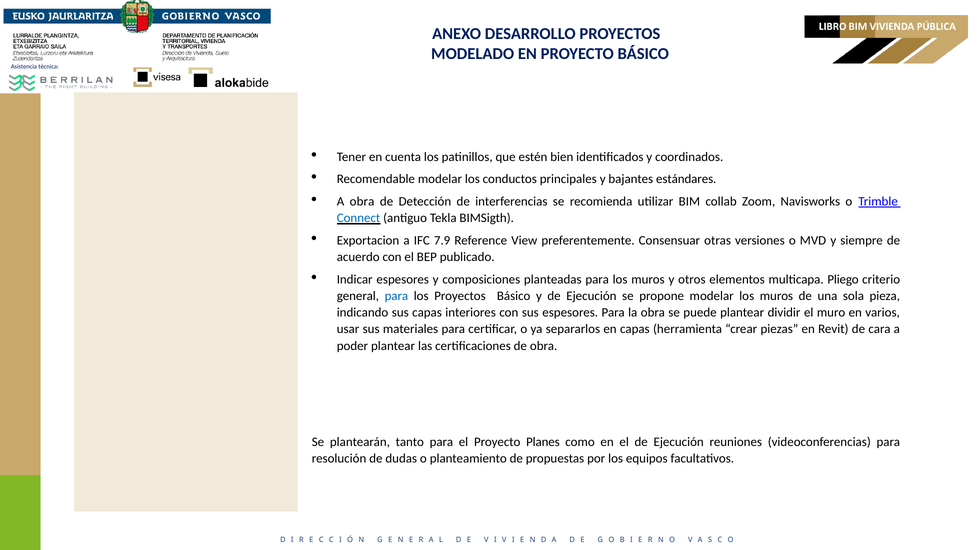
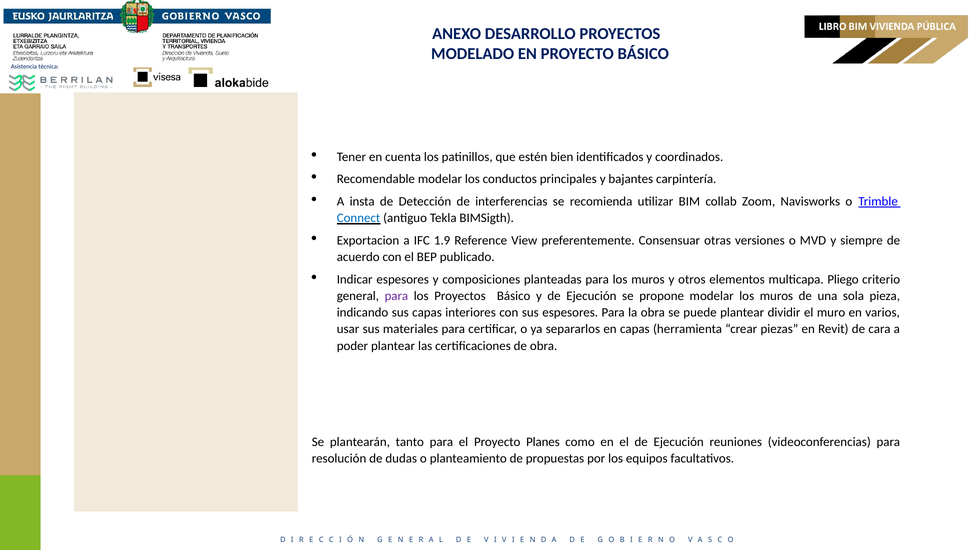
estándares: estándares -> carpintería (686, 179)
A obra: obra -> insta (362, 201)
7.9: 7.9 -> 1.9 (442, 240)
para colour: blue -> purple (396, 296)
